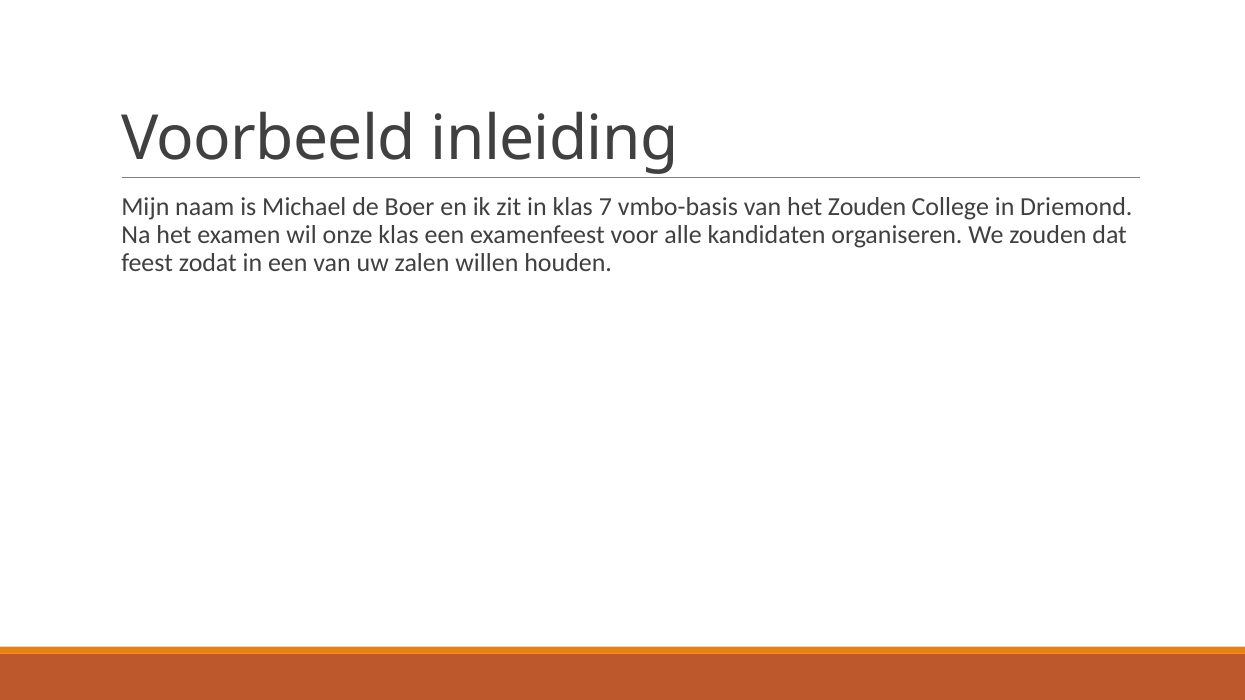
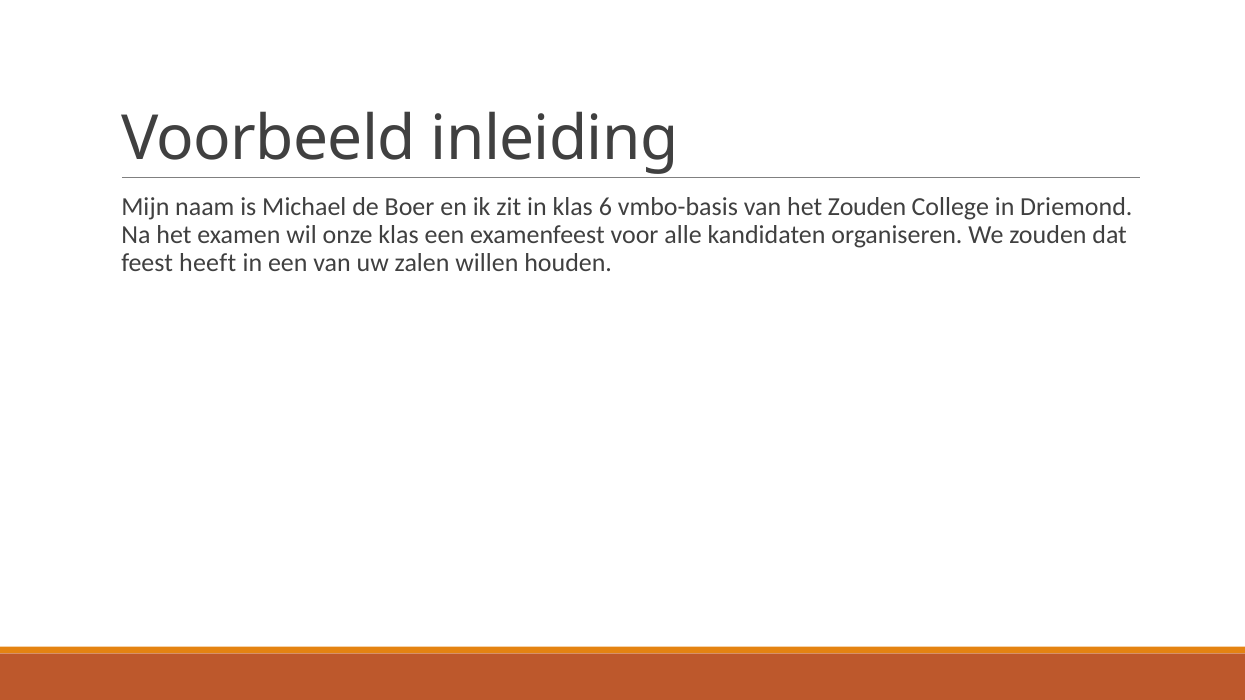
7: 7 -> 6 (605, 207)
zodat: zodat -> heeft (208, 263)
